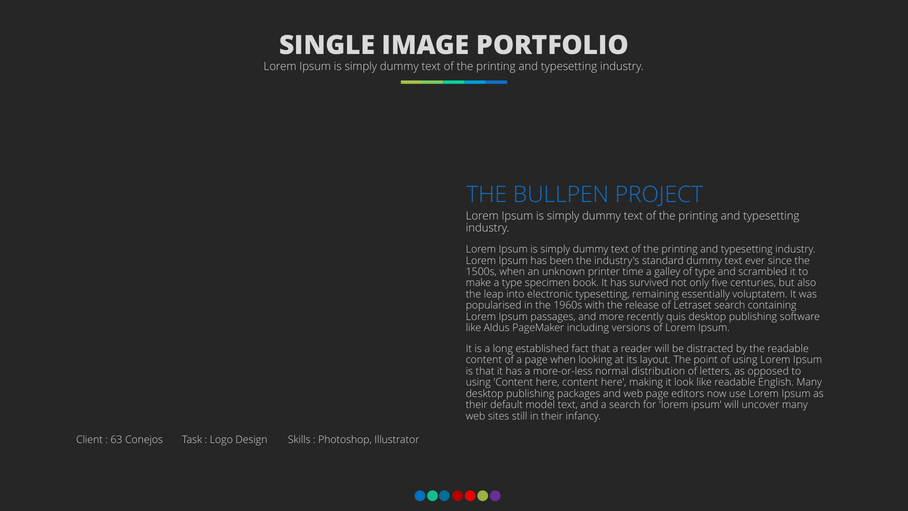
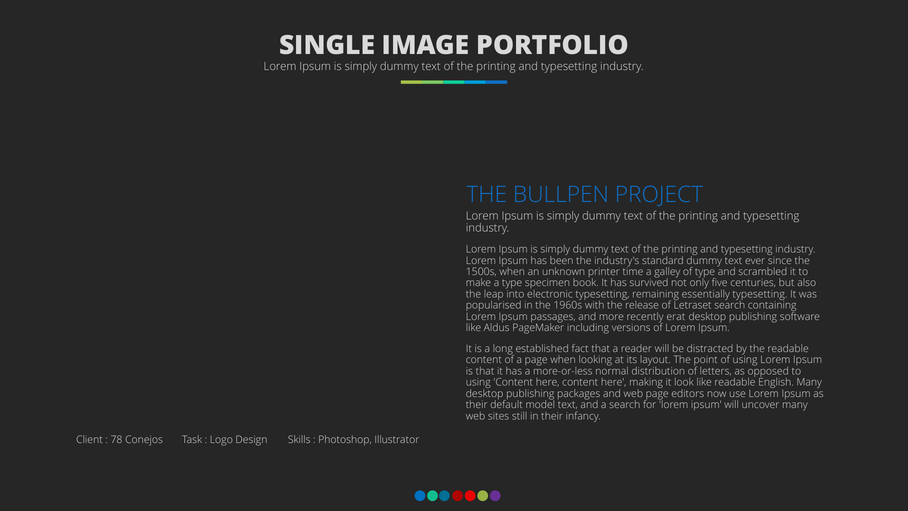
essentially voluptatem: voluptatem -> typesetting (760, 294)
quis: quis -> erat (676, 317)
63: 63 -> 78 (116, 439)
